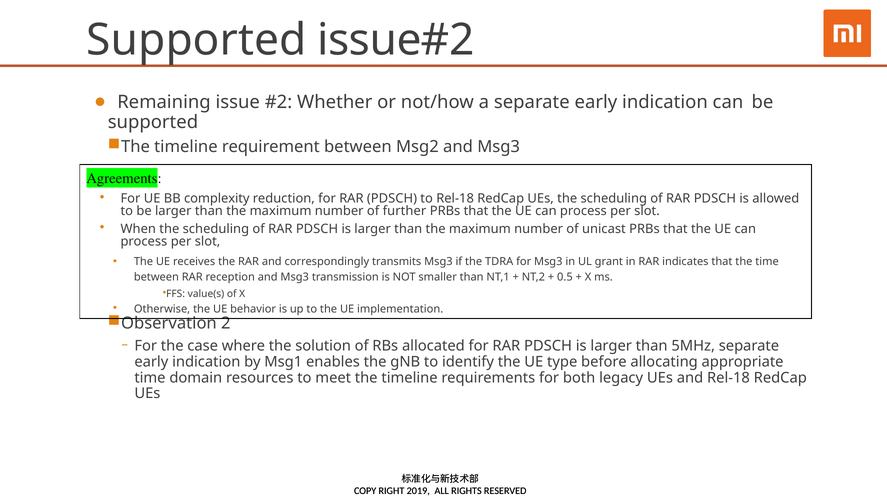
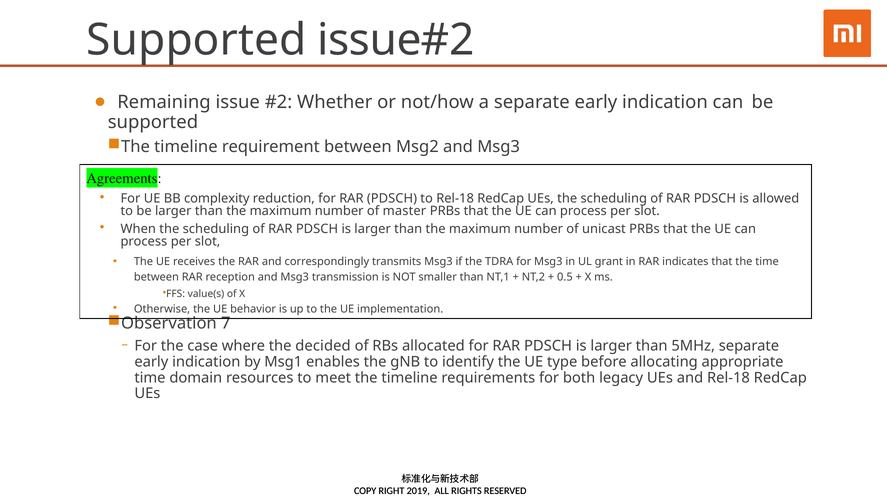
further: further -> master (404, 211)
2: 2 -> 7 (226, 323)
solution: solution -> decided (323, 346)
